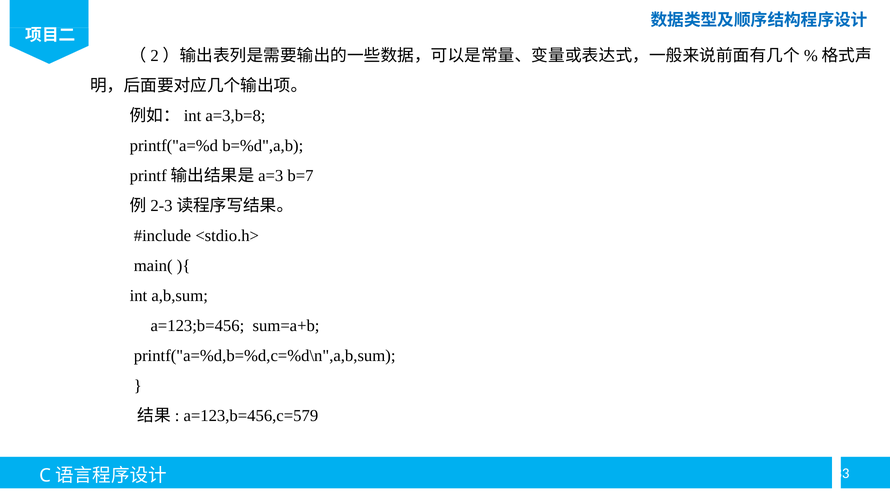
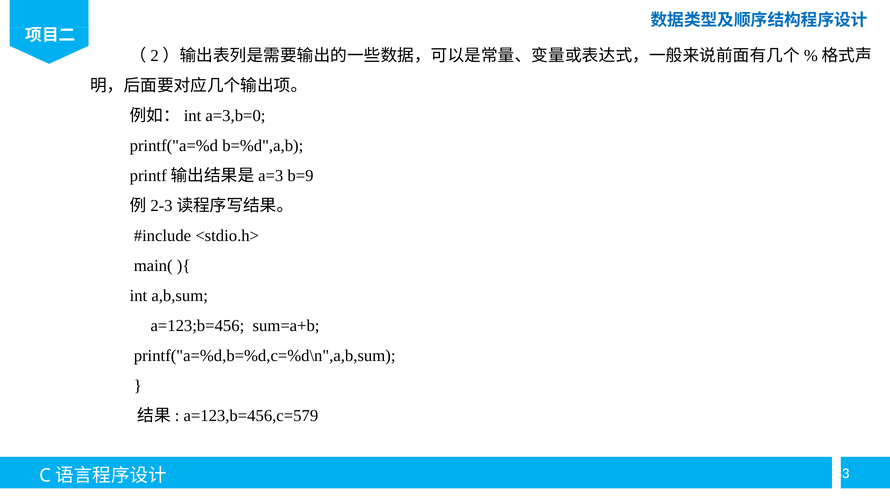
a=3,b=8: a=3,b=8 -> a=3,b=0 (235, 116)
b=7: b=7 -> b=9 (300, 176)
